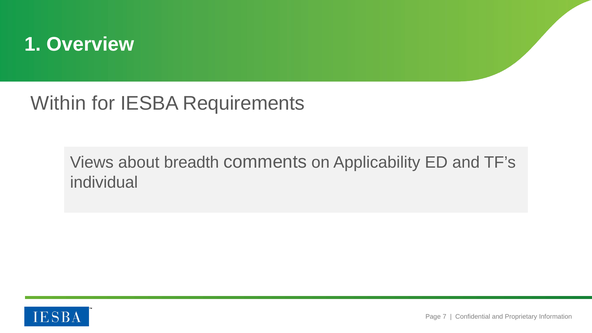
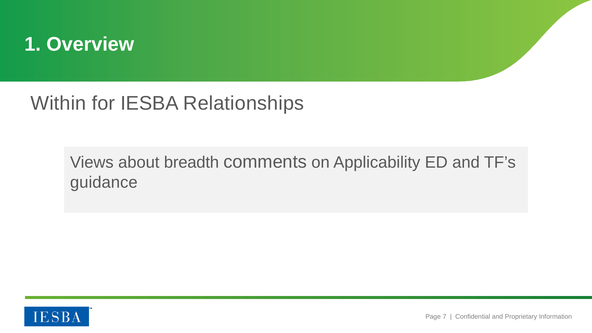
Requirements: Requirements -> Relationships (244, 103)
individual: individual -> guidance (104, 182)
